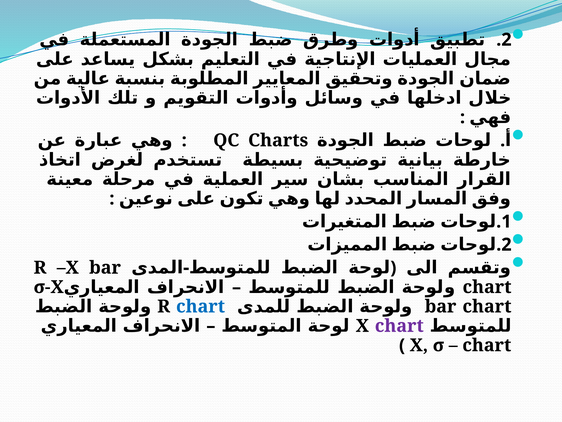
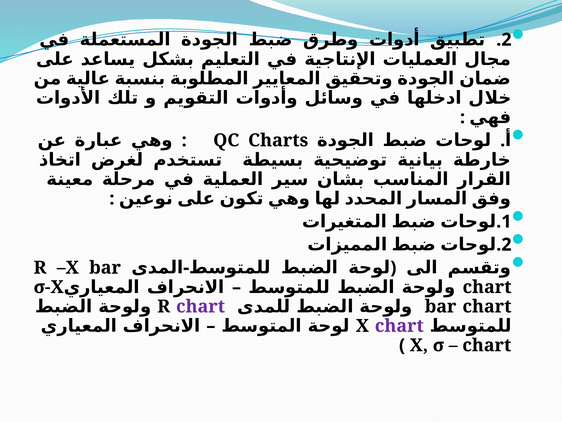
chart colour: blue -> purple (201, 306)
